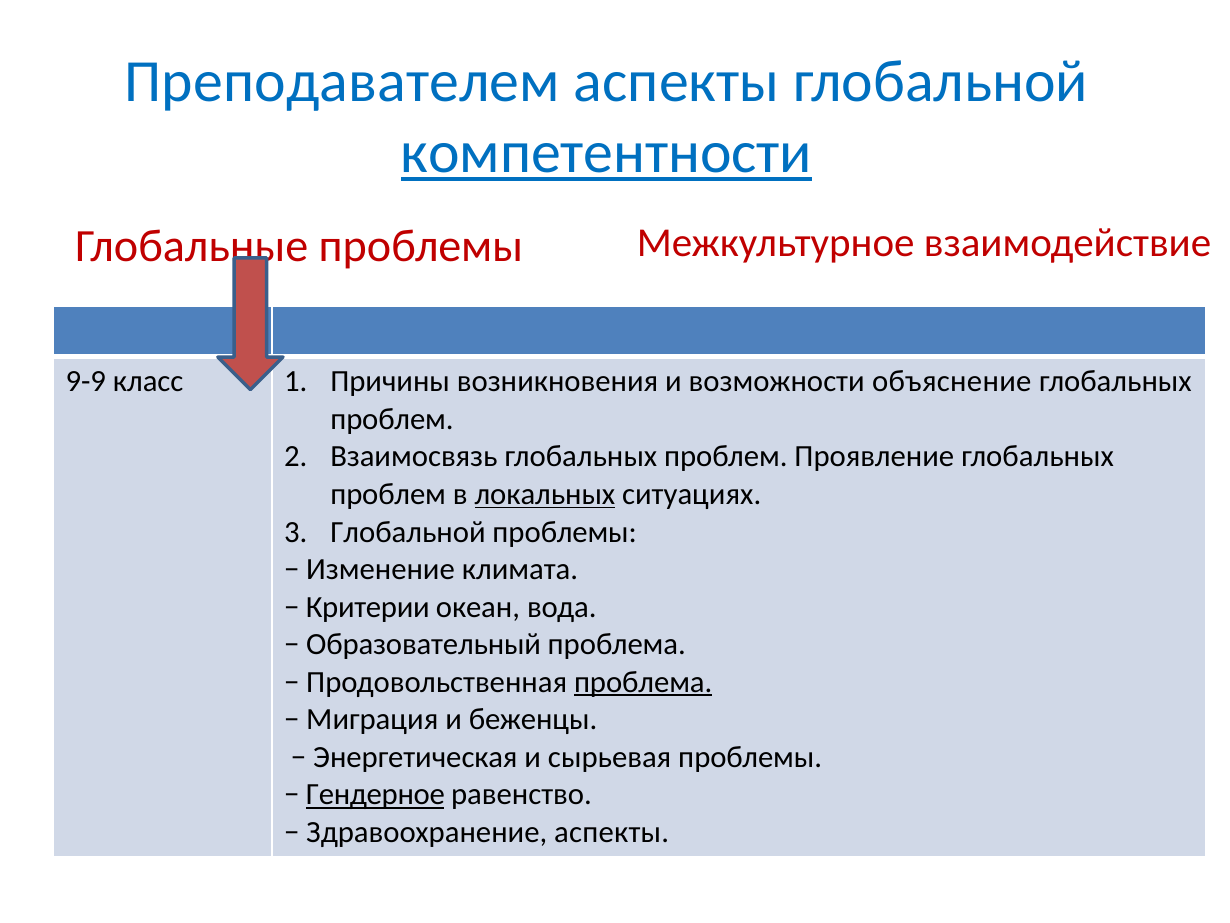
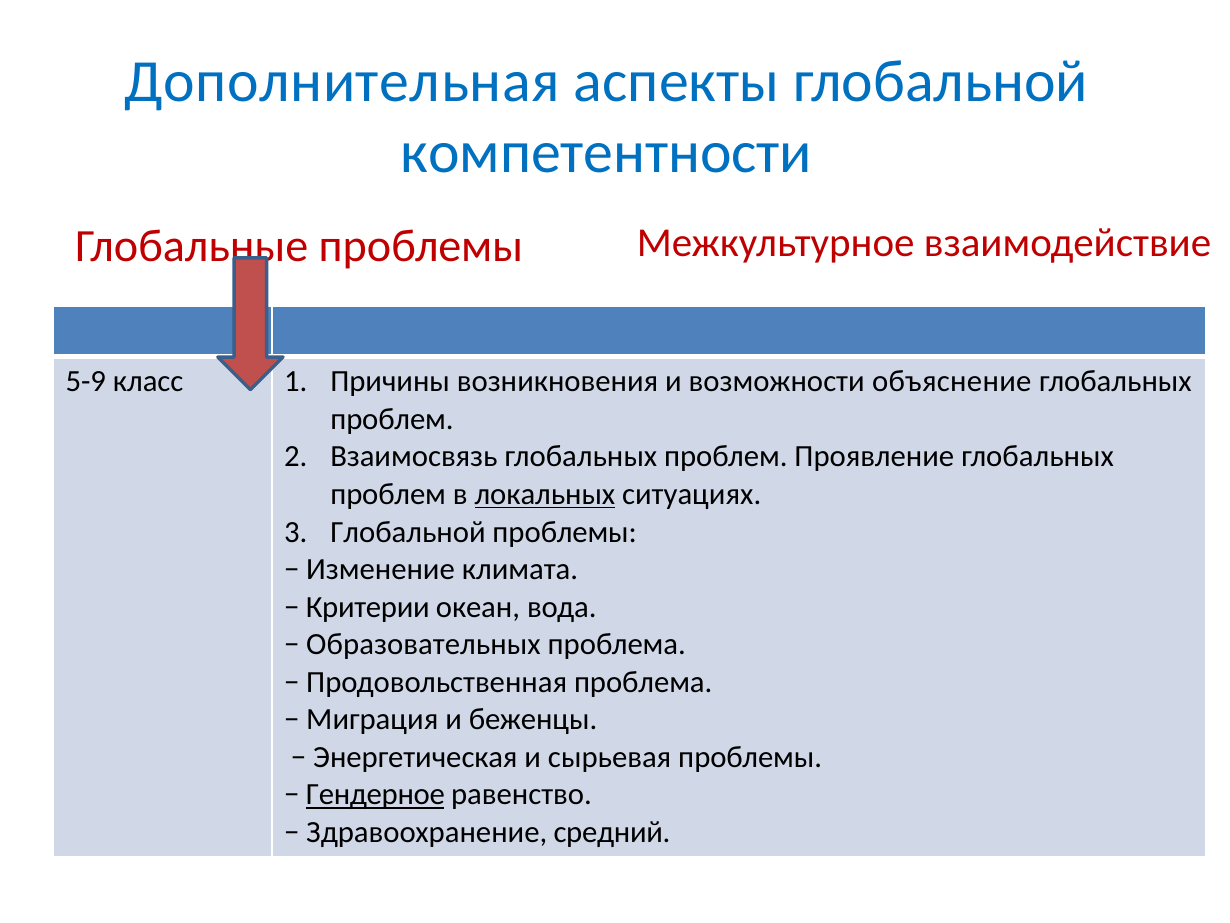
Преподавателем: Преподавателем -> Дополнительная (342, 81)
компетентности underline: present -> none (607, 153)
9-9: 9-9 -> 5-9 (86, 381)
Образовательный: Образовательный -> Образовательных (423, 644)
проблема underline: present -> none (643, 682)
Здравоохранение аспекты: аспекты -> средний (612, 832)
